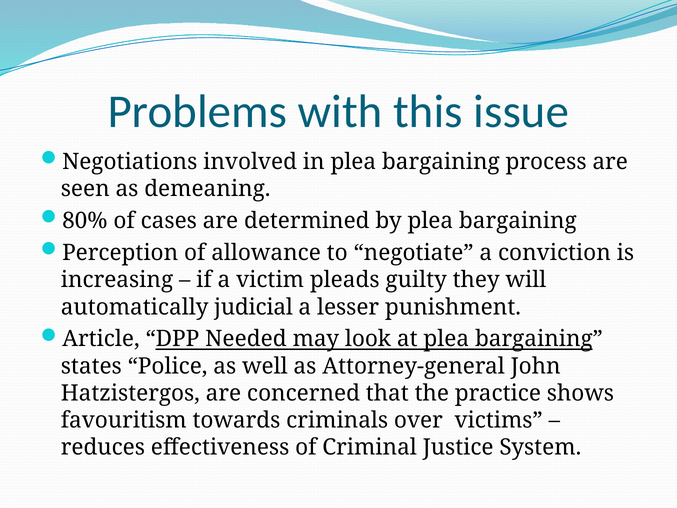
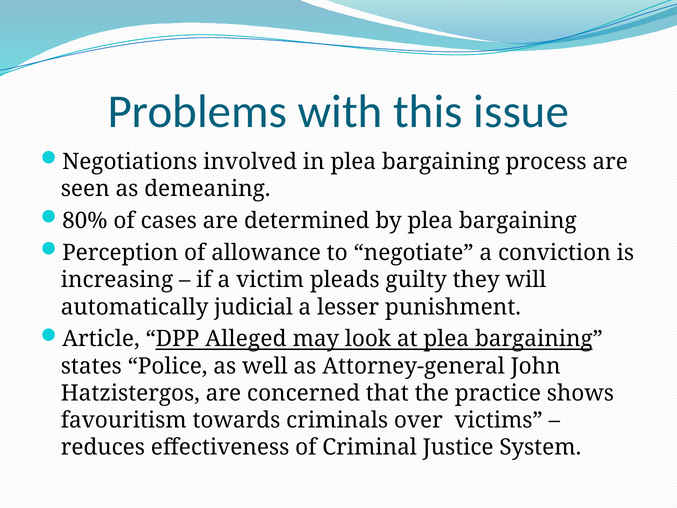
Needed: Needed -> Alleged (246, 339)
